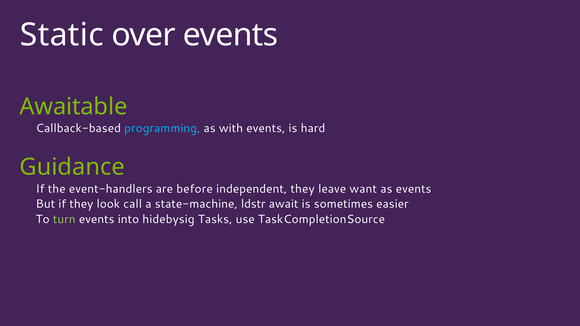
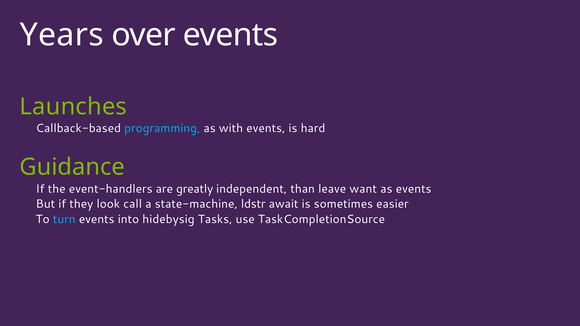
Static: Static -> Years (62, 35)
Awaitable: Awaitable -> Launches (73, 107)
before: before -> greatly (195, 189)
independent they: they -> than (303, 189)
turn colour: light green -> light blue (64, 219)
